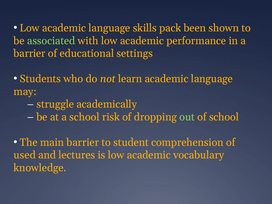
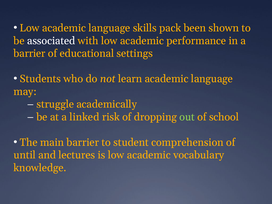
associated colour: light green -> white (51, 41)
a school: school -> linked (84, 117)
used: used -> until (25, 155)
